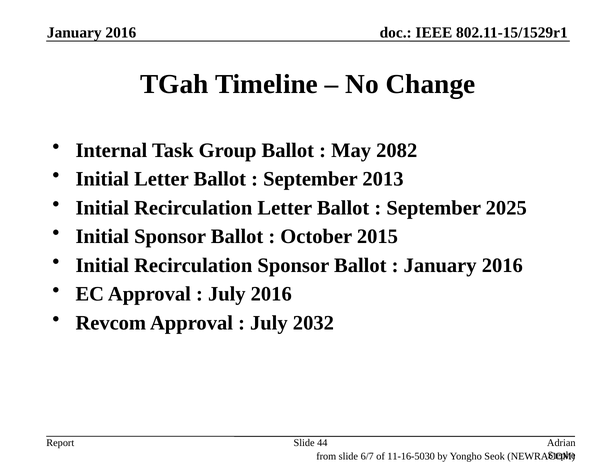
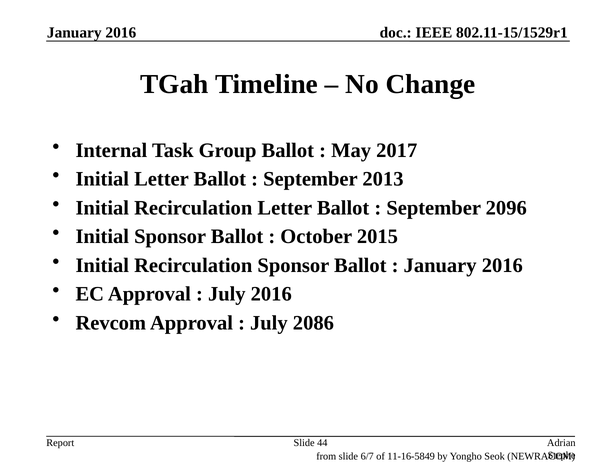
2082: 2082 -> 2017 (397, 150)
2025: 2025 -> 2096 (506, 208)
2032: 2032 -> 2086 (313, 323)
11-16-5030: 11-16-5030 -> 11-16-5849 (411, 457)
